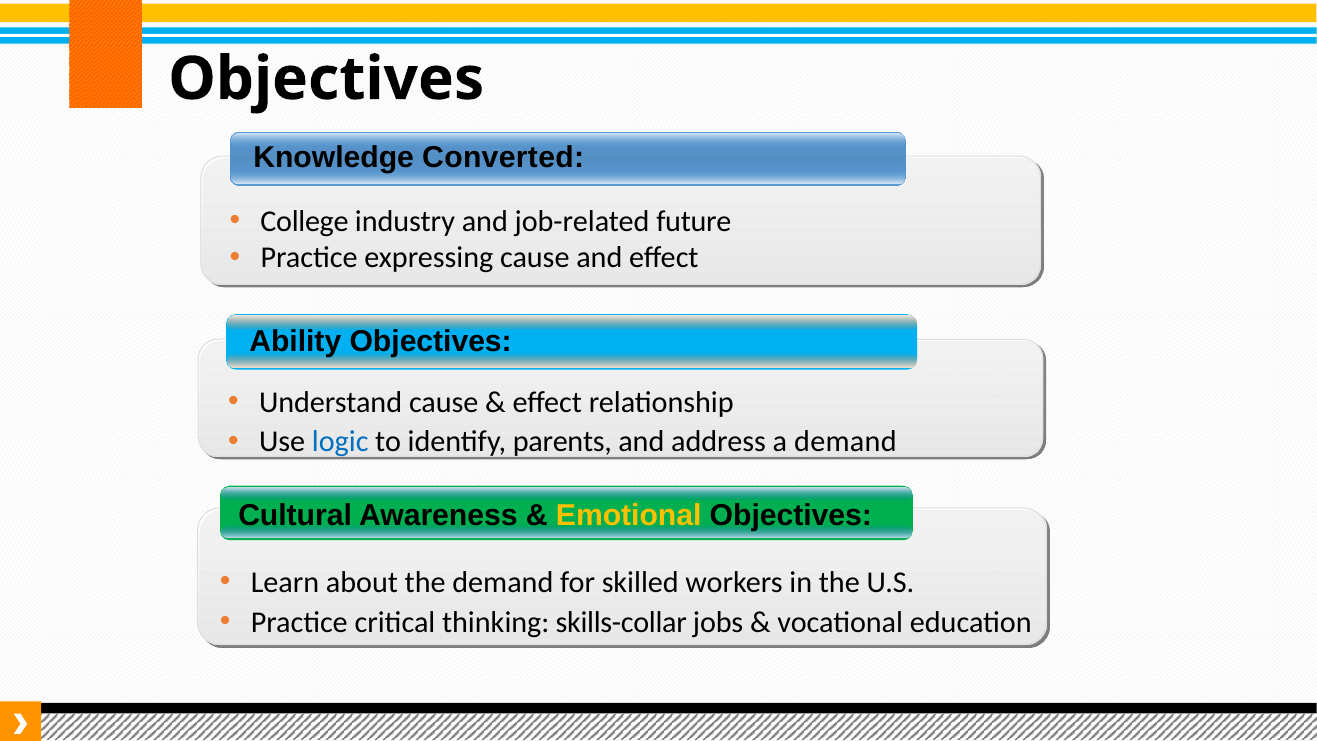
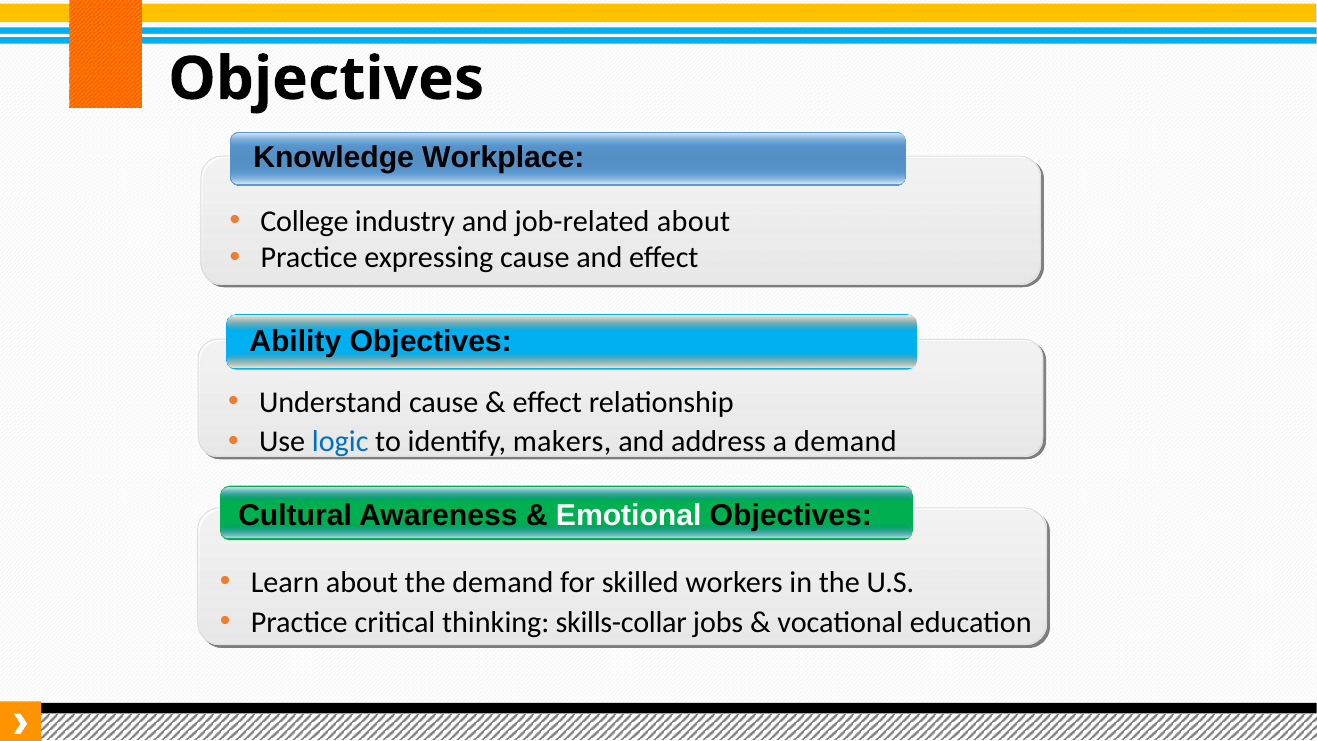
Converted: Converted -> Workplace (503, 158)
job-related future: future -> about (694, 222)
parents: parents -> makers (562, 442)
Emotional colour: yellow -> white (629, 515)
